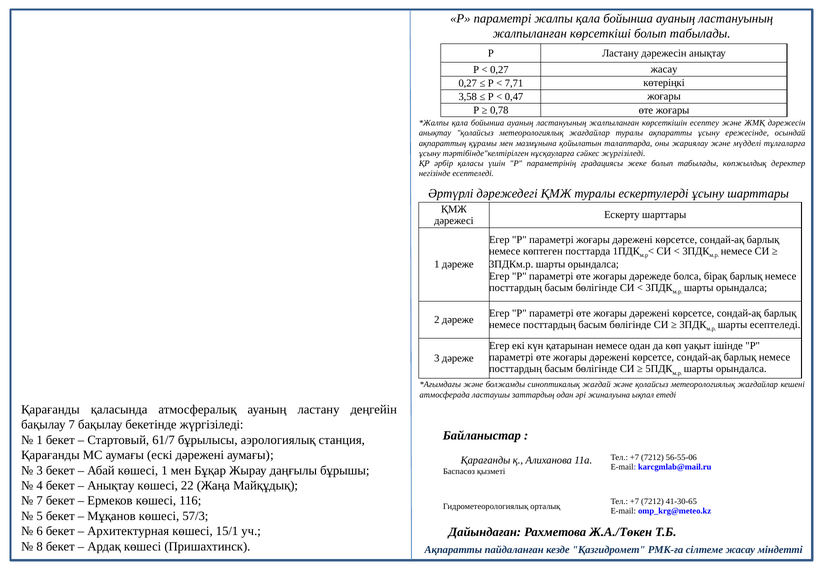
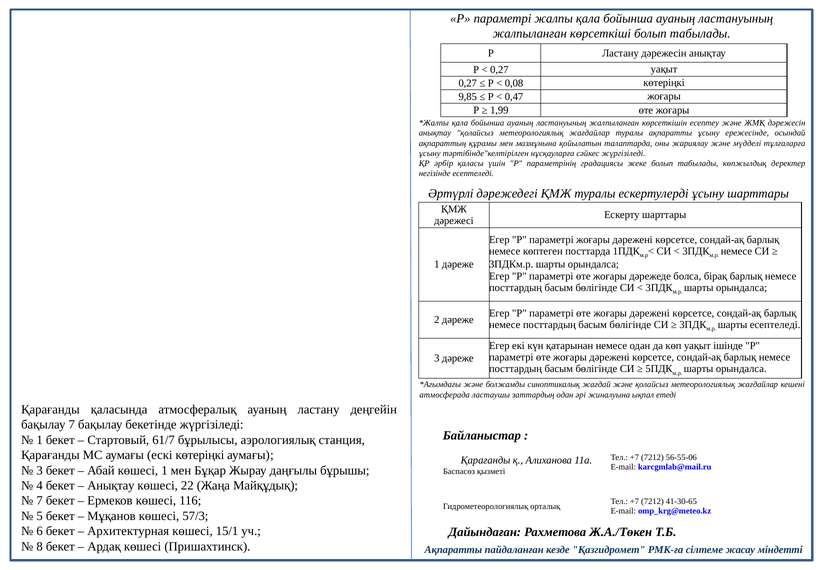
0,27 жасау: жасау -> уақыт (664, 69)
7,71: 7,71 -> 0,08 (514, 83)
3,58: 3,58 -> 9,85 (468, 97)
0,78: 0,78 -> 1,99 (499, 110)
ескі дәрежені: дәрежені -> көтеріңкі (200, 455)
